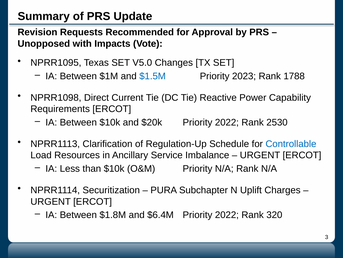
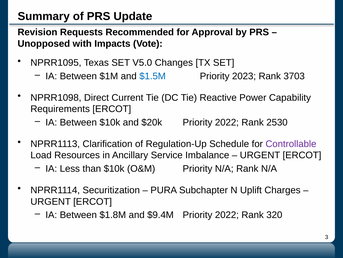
1788: 1788 -> 3703 (294, 76)
Controllable colour: blue -> purple (291, 143)
$6.4M: $6.4M -> $9.4M (161, 214)
